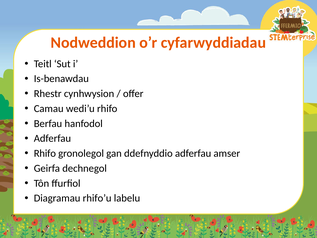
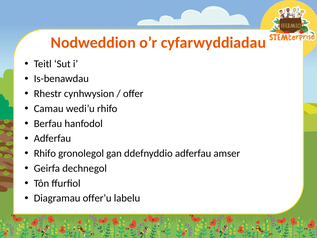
rhifo’u: rhifo’u -> offer’u (97, 198)
